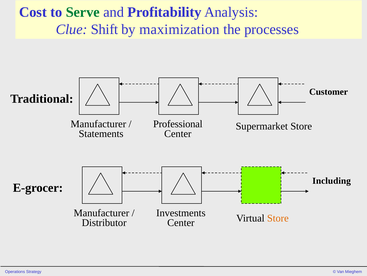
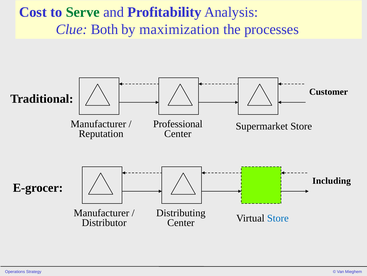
Shift: Shift -> Both (104, 29)
Statements: Statements -> Reputation (101, 133)
Investments: Investments -> Distributing (181, 212)
Store colour: orange -> blue (278, 218)
